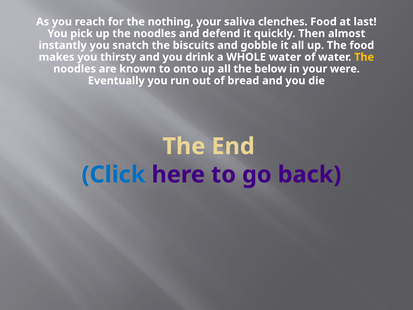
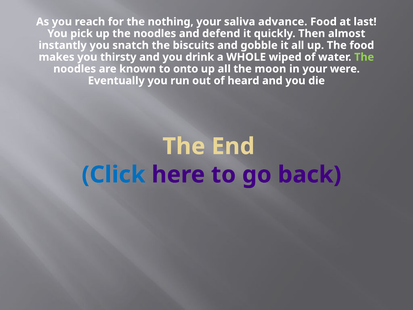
clenches: clenches -> advance (283, 22)
WHOLE water: water -> wiped (285, 57)
The colour: yellow -> light green (364, 57)
below: below -> moon (270, 69)
bread: bread -> heard (243, 81)
